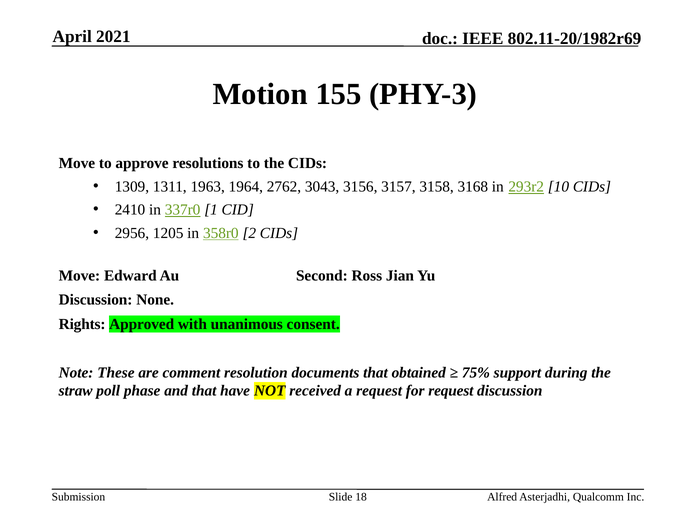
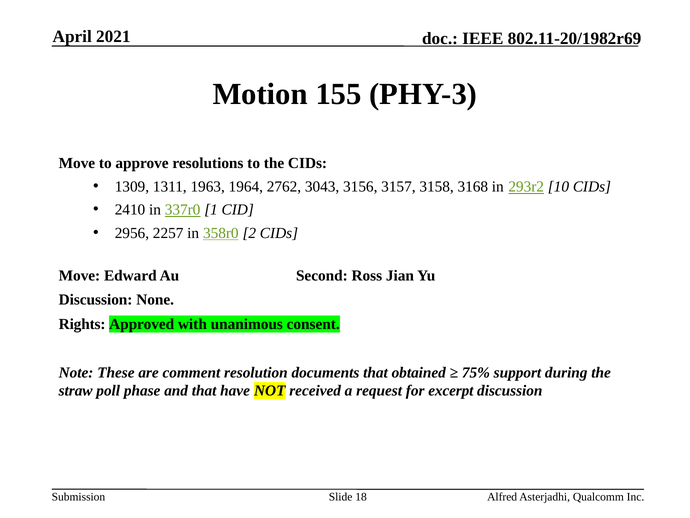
1205: 1205 -> 2257 (168, 233)
for request: request -> excerpt (451, 390)
